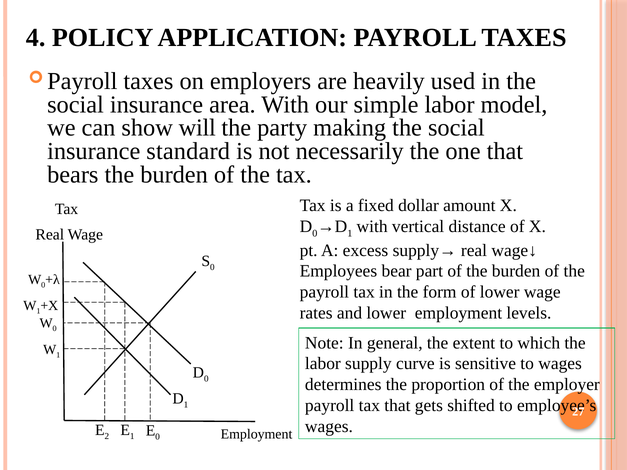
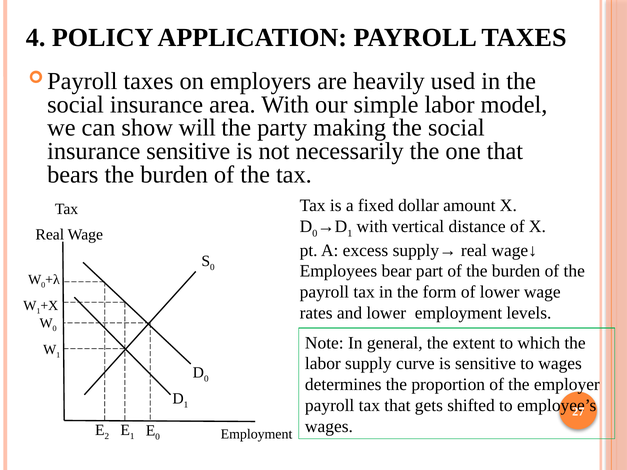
insurance standard: standard -> sensitive (188, 151)
